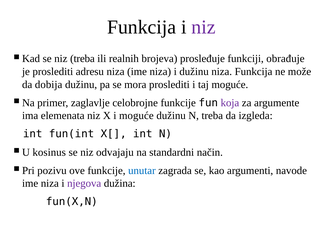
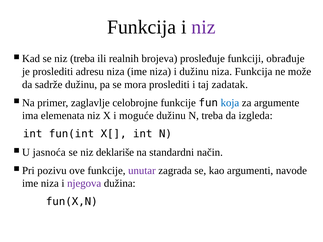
dobija: dobija -> sadrže (49, 85)
taj moguće: moguće -> zadatak (230, 85)
koja colour: purple -> blue (230, 103)
kosinus: kosinus -> jasnoća (49, 152)
odvajaju: odvajaju -> deklariše (115, 152)
unutar colour: blue -> purple (142, 171)
